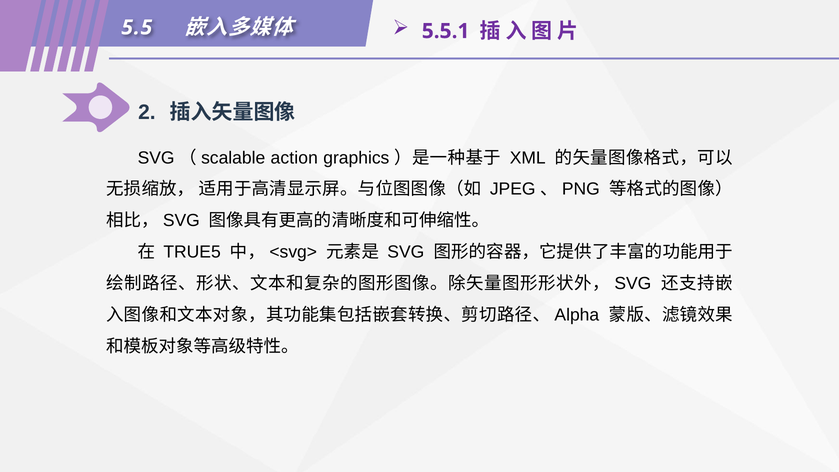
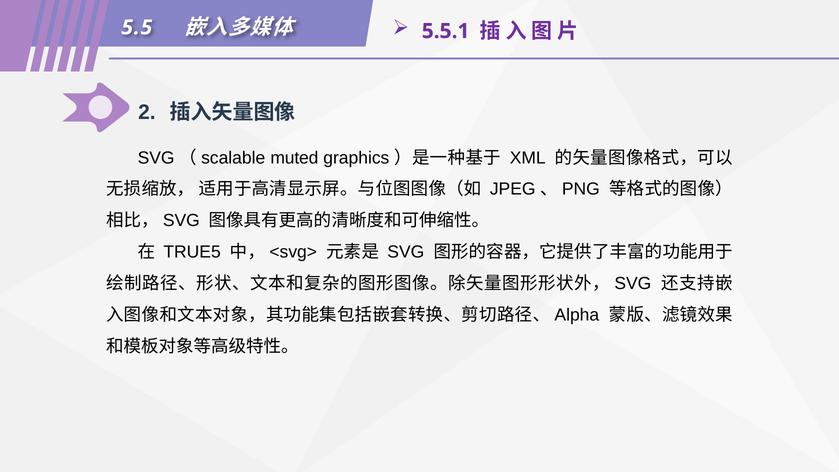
action: action -> muted (294, 158)
